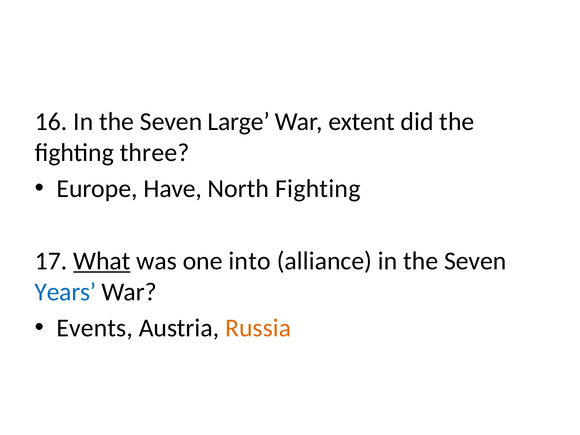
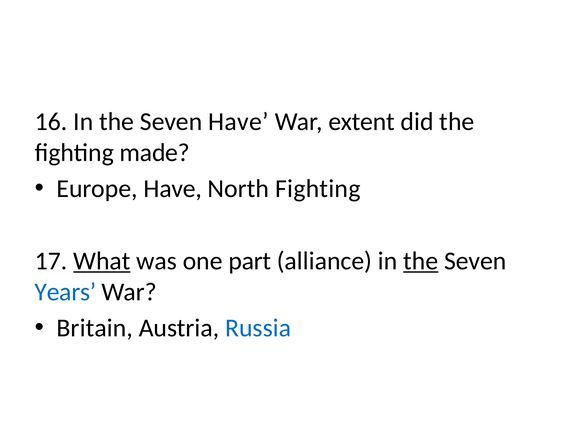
Seven Large: Large -> Have (238, 122)
three: three -> made (155, 153)
into: into -> part (250, 261)
the underline: none -> present (421, 261)
Events: Events -> Britain (95, 328)
Russia colour: orange -> blue (258, 328)
